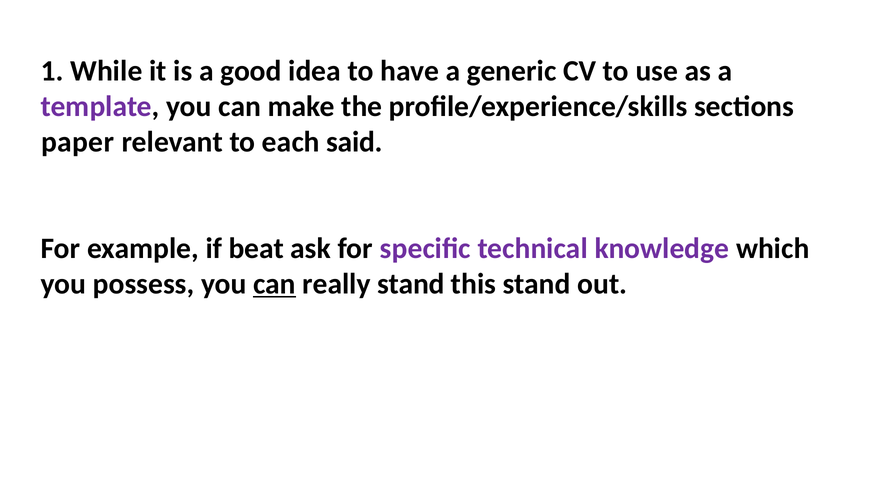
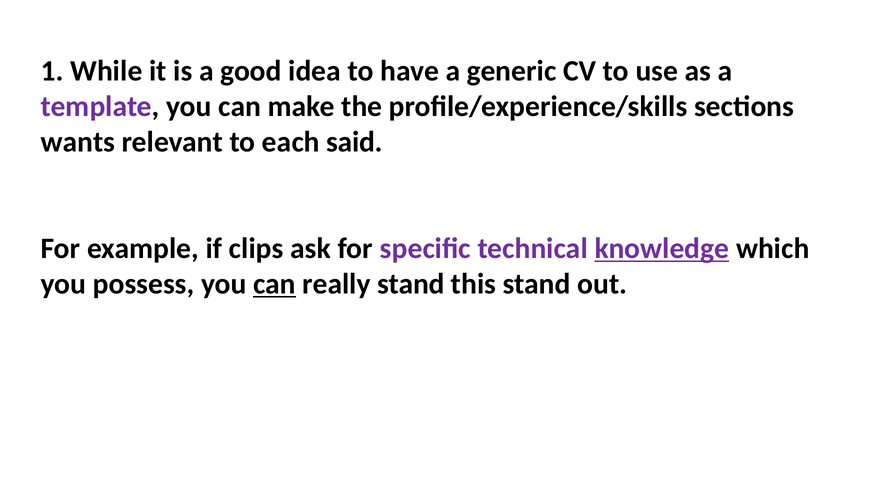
paper: paper -> wants (78, 142)
beat: beat -> clips (256, 249)
knowledge underline: none -> present (662, 249)
